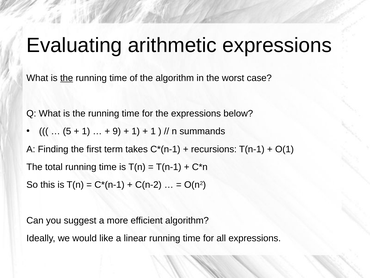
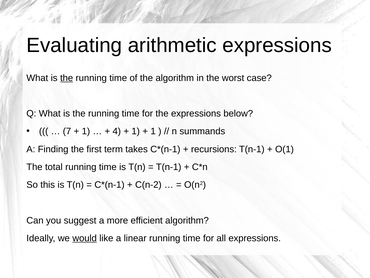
5: 5 -> 7 (67, 131)
9: 9 -> 4 (117, 131)
would underline: none -> present (85, 238)
